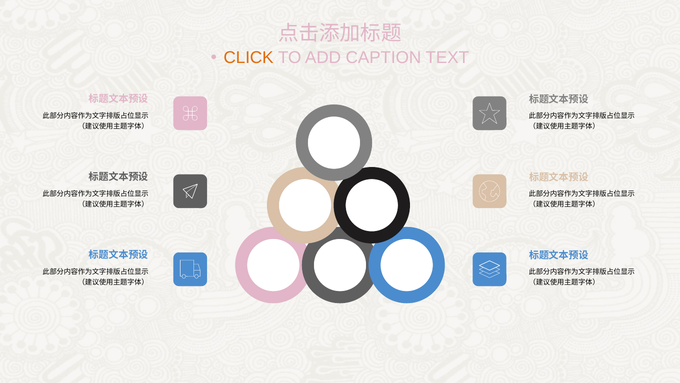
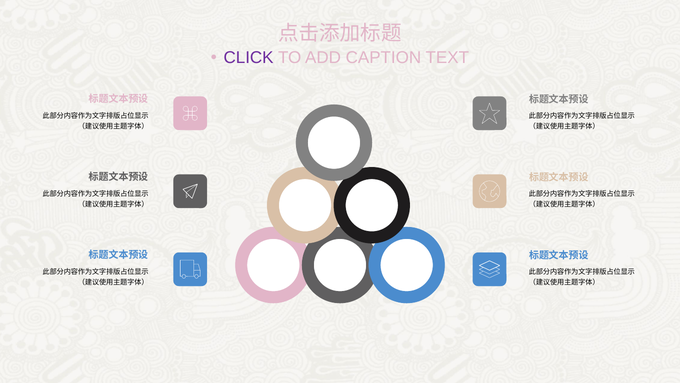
CLICK colour: orange -> purple (249, 58)
